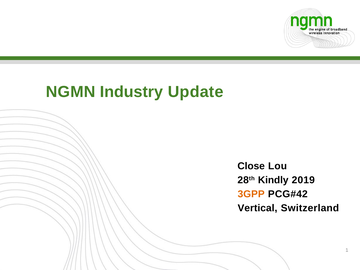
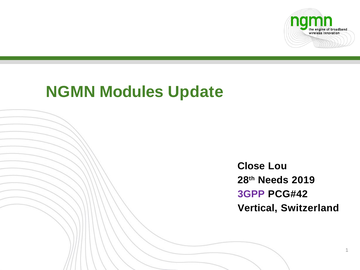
Industry: Industry -> Modules (132, 92)
Kindly: Kindly -> Needs (273, 180)
3GPP colour: orange -> purple (251, 194)
